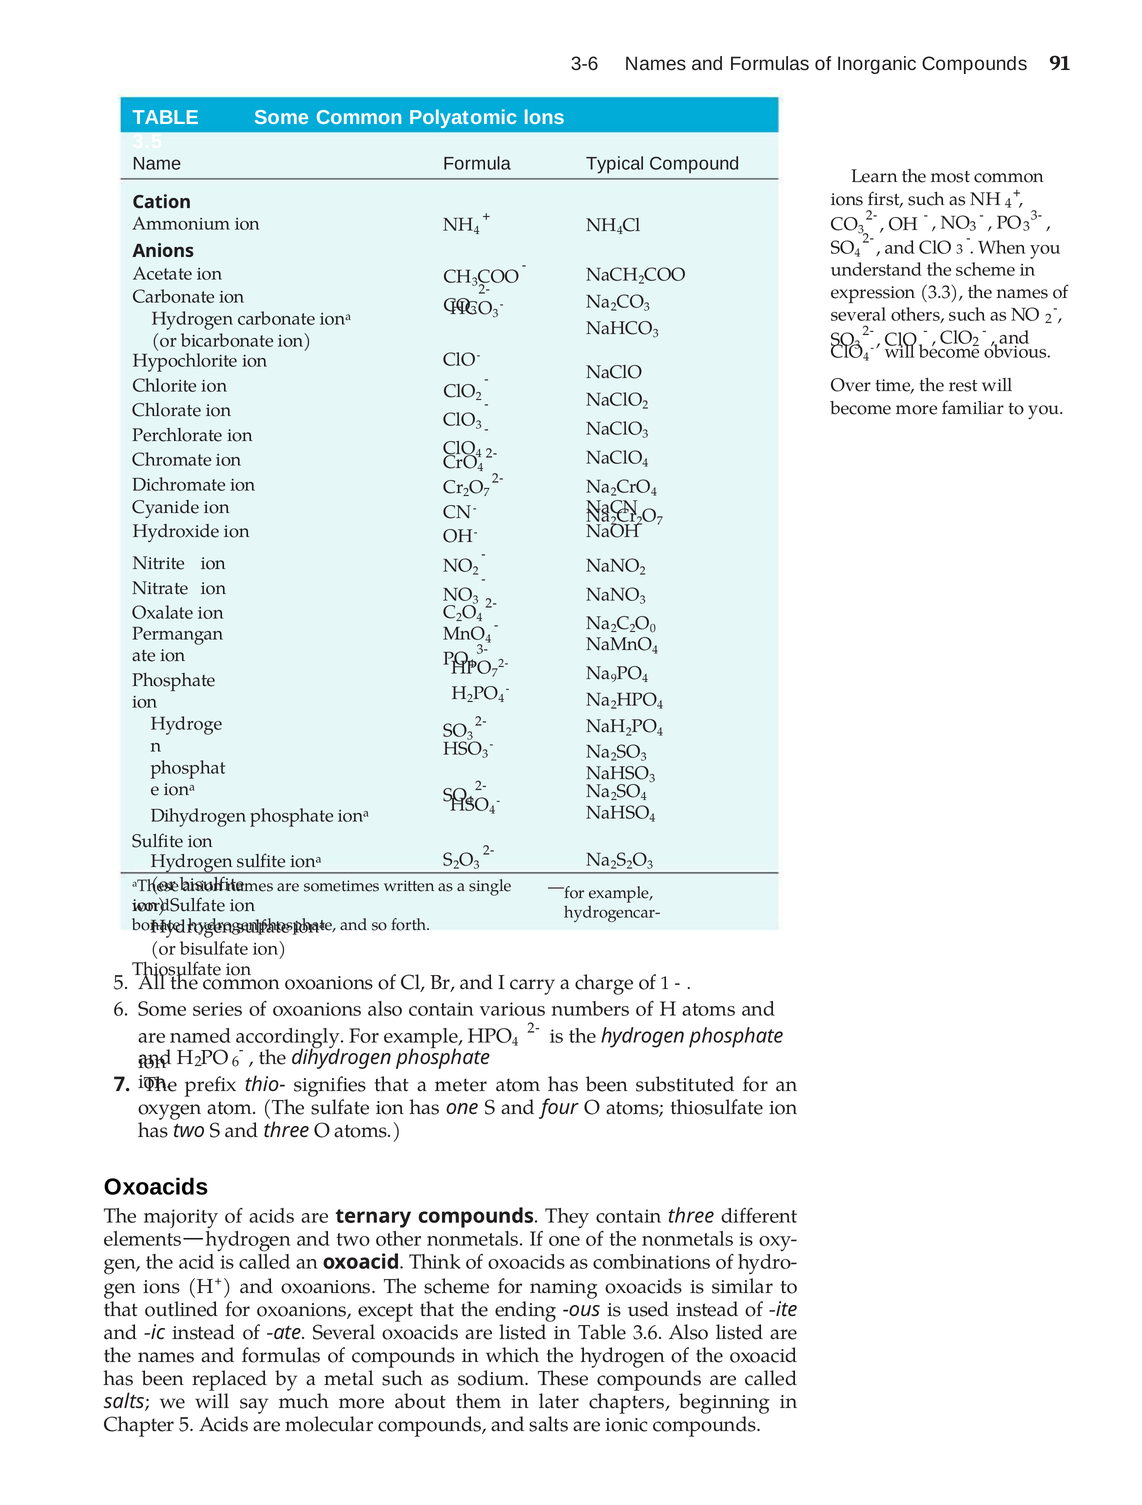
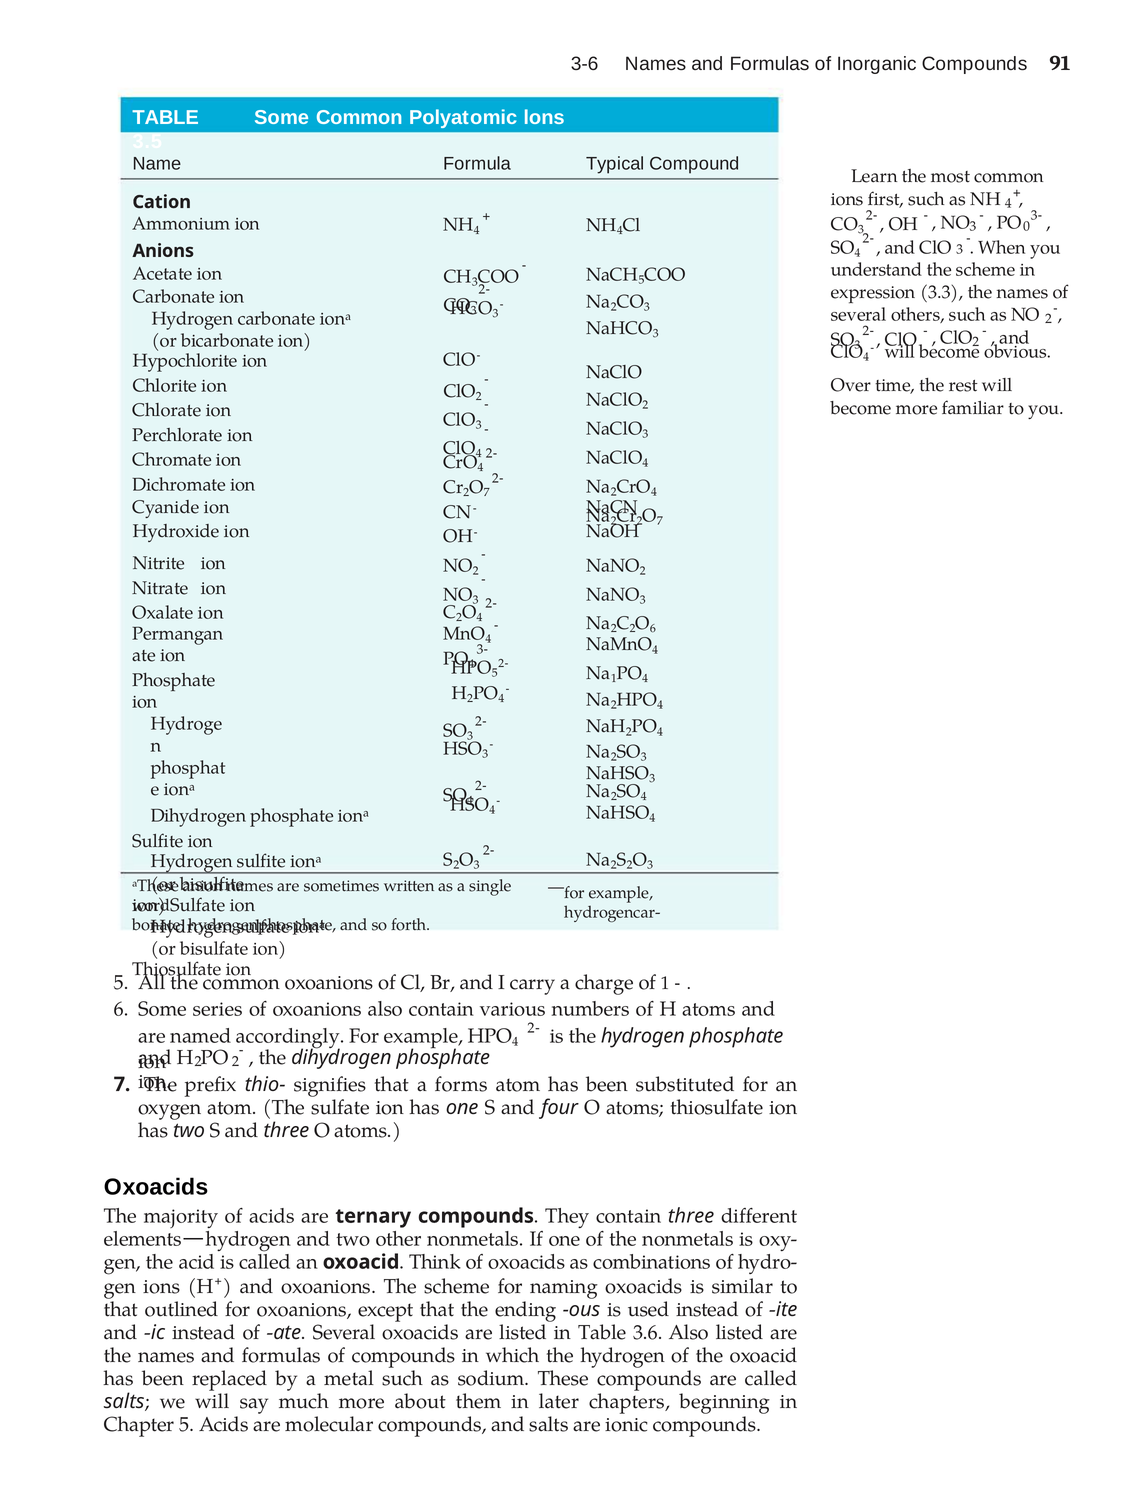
3 3: 3 -> 0 (1027, 226)
2: 2 -> 5 (641, 280)
O 0: 0 -> 6 (653, 629)
7: 7 -> 5 (495, 673)
9: 9 -> 1 (614, 678)
2 6: 6 -> 2 (236, 1062)
meter: meter -> forms (461, 1085)
